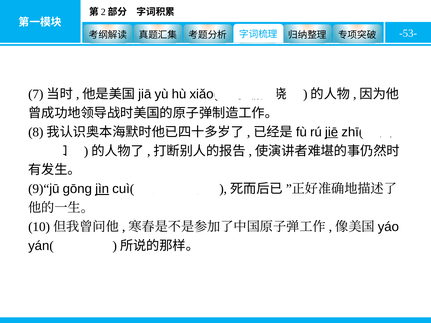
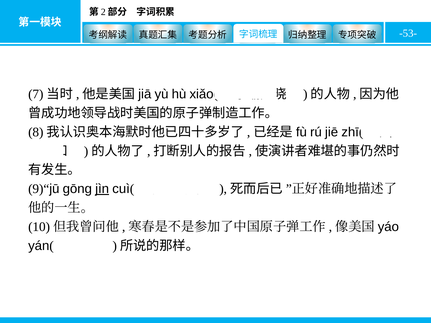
jiē underline: present -> none (332, 132)
